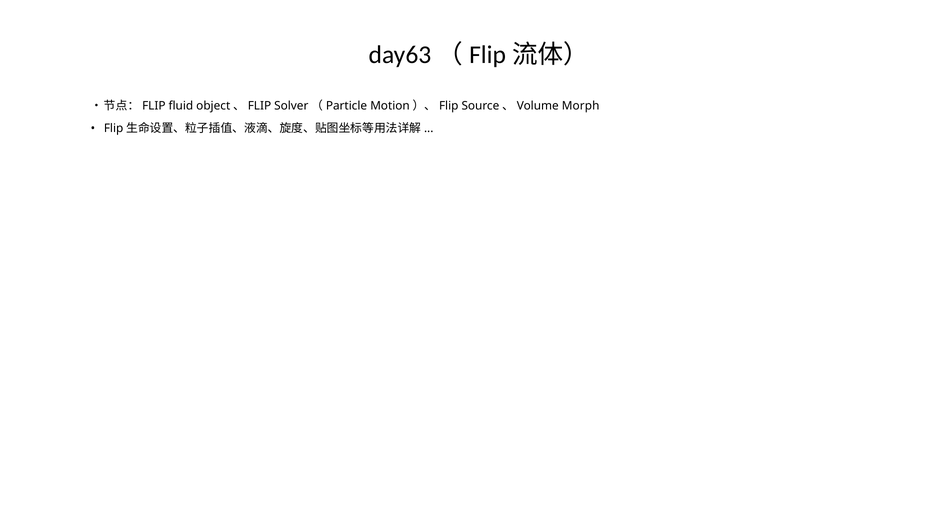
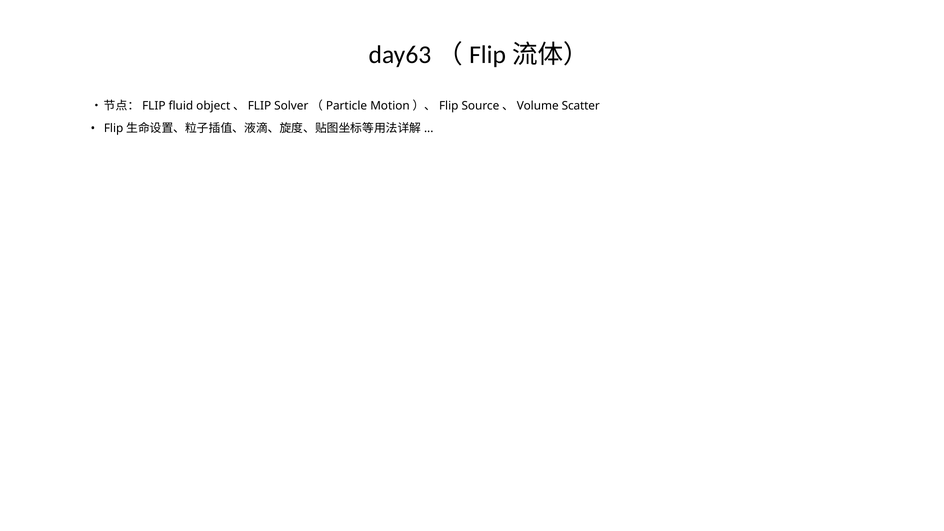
Morph: Morph -> Scatter (581, 106)
